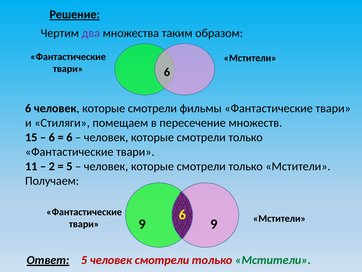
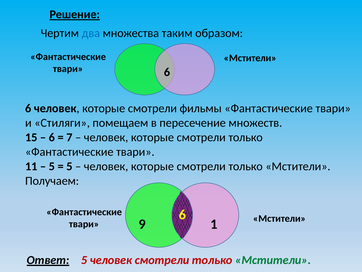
два colour: purple -> blue (91, 33)
6: 6 -> 7 (69, 137)
2: 2 -> 5 (52, 166)
9 9: 9 -> 1 (214, 224)
